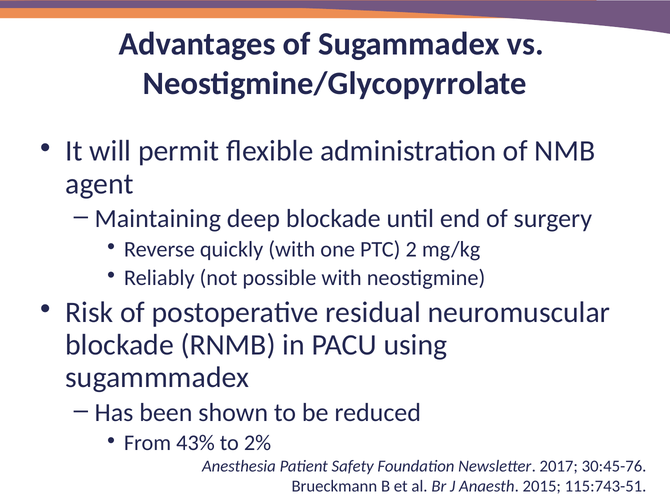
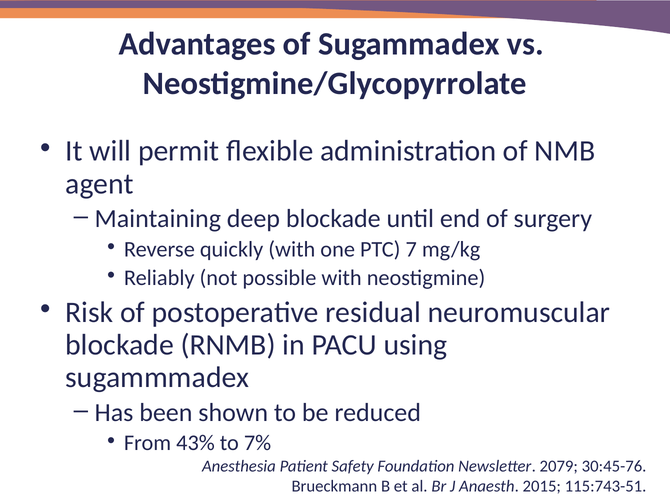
2: 2 -> 7 (411, 249)
2%: 2% -> 7% (258, 443)
2017: 2017 -> 2079 (559, 467)
